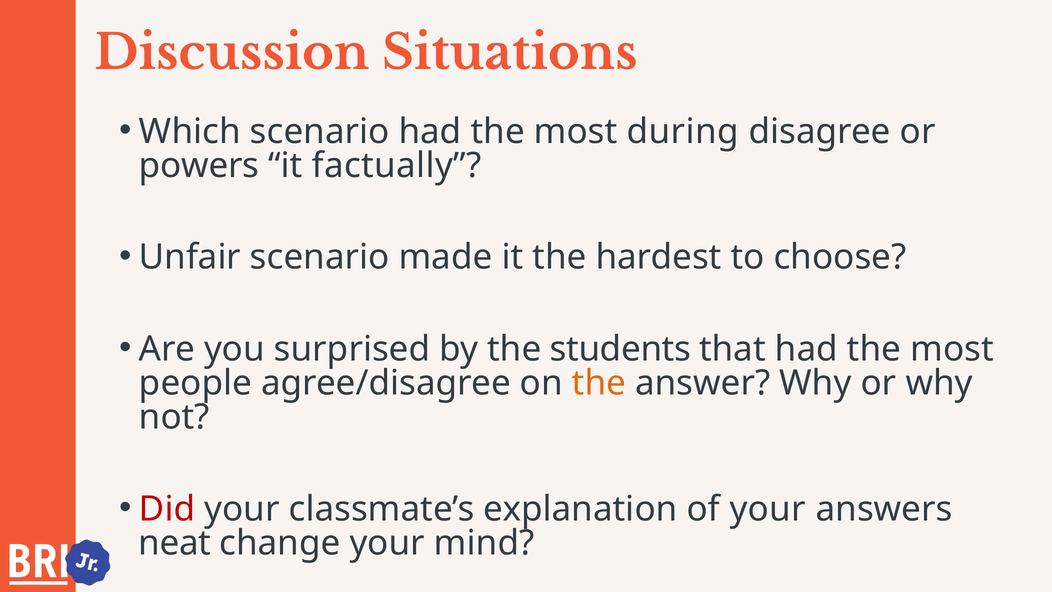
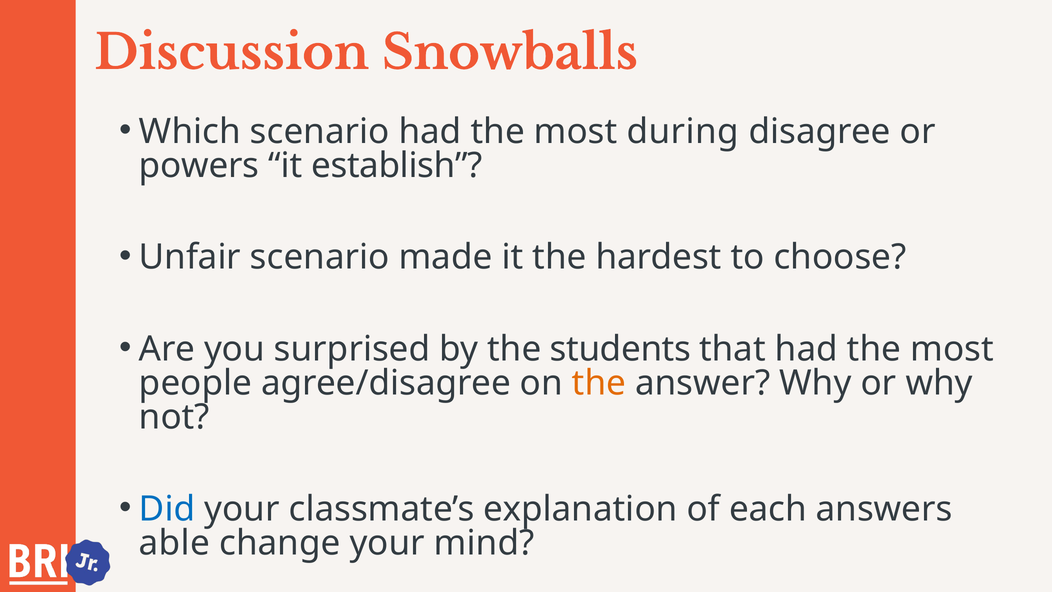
Situations: Situations -> Snowballs (510, 53)
factually: factually -> establish (397, 166)
Did colour: red -> blue (167, 509)
of your: your -> each (768, 509)
neat: neat -> able (174, 543)
